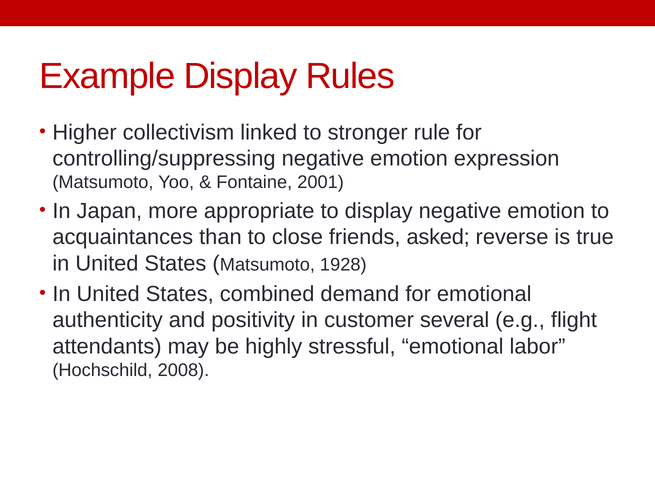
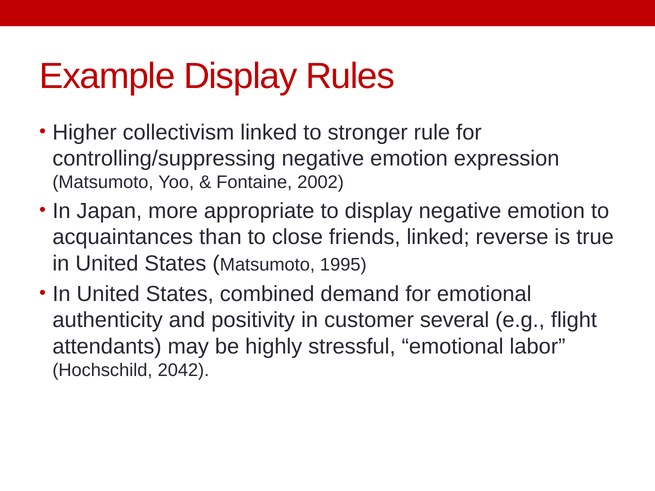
2001: 2001 -> 2002 (321, 182)
friends asked: asked -> linked (438, 237)
1928: 1928 -> 1995 (343, 265)
2008: 2008 -> 2042 (183, 370)
